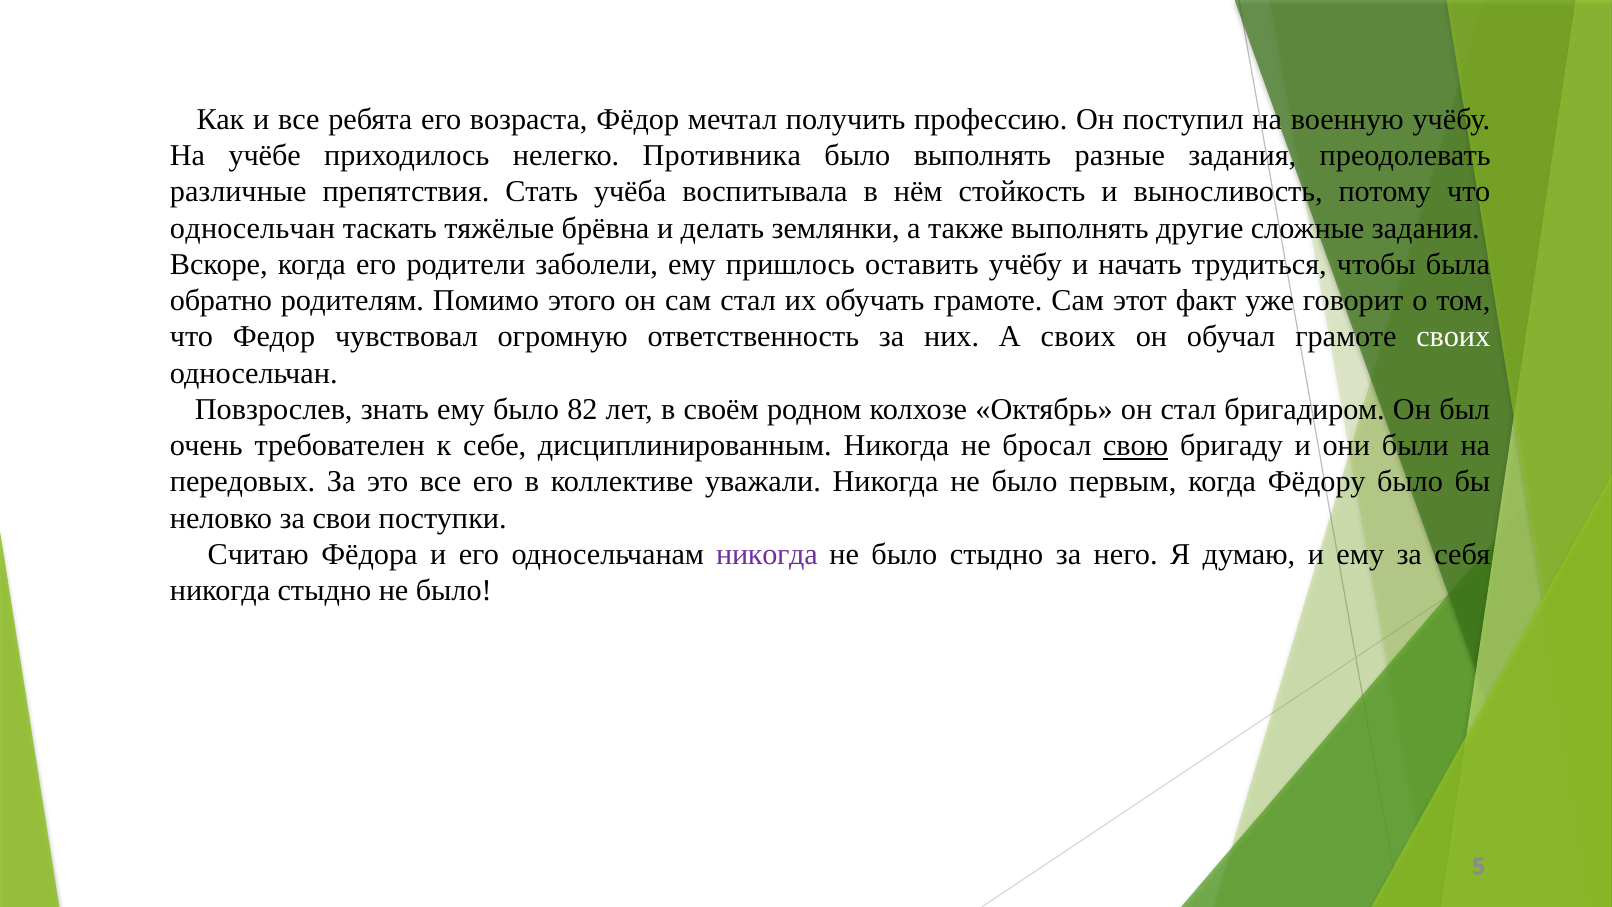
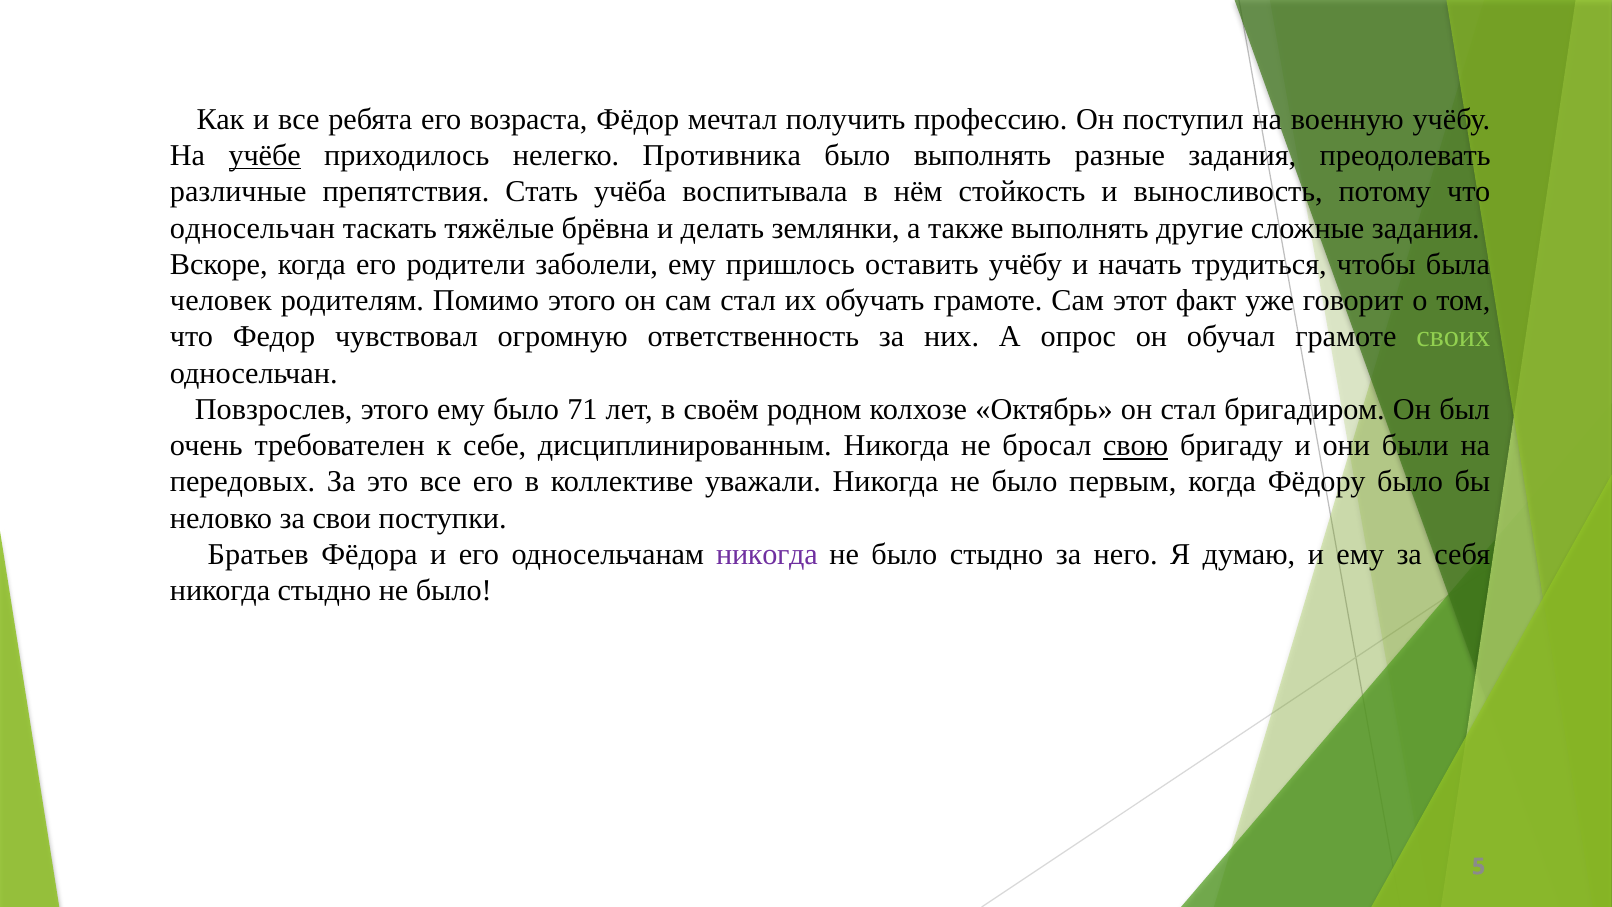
учёбе underline: none -> present (265, 155)
обратно: обратно -> человек (221, 301)
А своих: своих -> опрос (1078, 337)
своих colour: white -> light green (1453, 337)
Повзрослев знать: знать -> этого (395, 409)
82: 82 -> 71 (582, 409)
Считаю: Считаю -> Братьев (258, 554)
